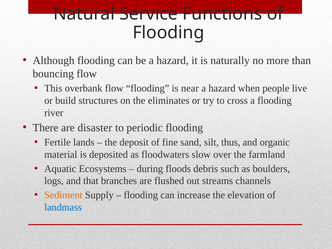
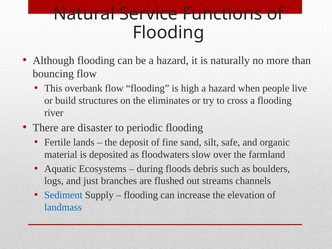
near: near -> high (190, 88)
thus: thus -> safe (231, 142)
that: that -> just (91, 181)
Sediment colour: orange -> blue (63, 195)
